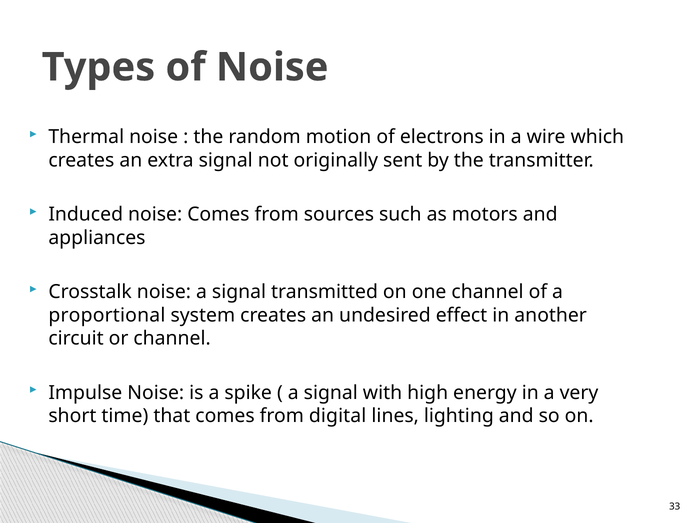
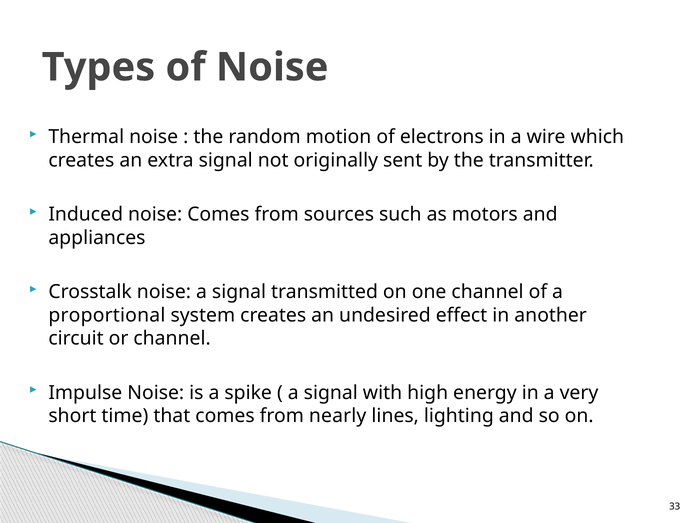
digital: digital -> nearly (338, 416)
